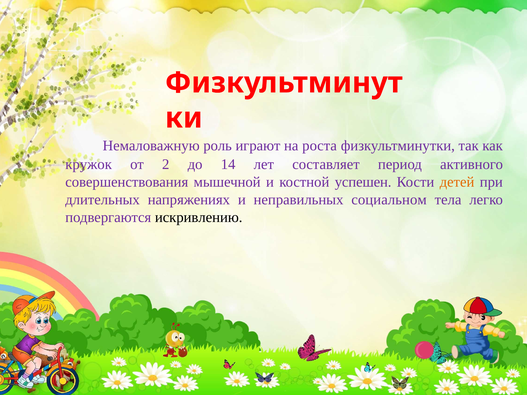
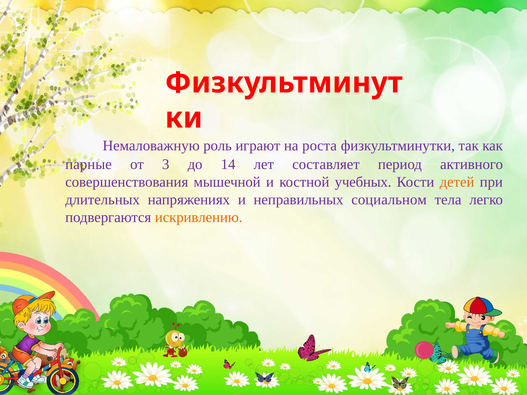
кружок: кружок -> парные (89, 165)
2: 2 -> 3 (166, 165)
успешен: успешен -> учебных (363, 182)
искривлению colour: black -> orange (199, 217)
